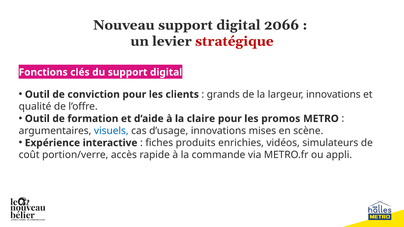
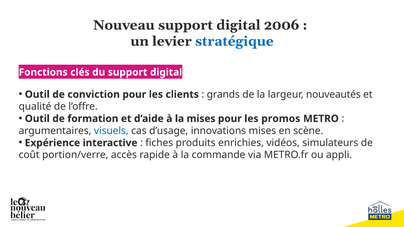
2066: 2066 -> 2006 (282, 25)
stratégique colour: red -> blue (234, 41)
largeur innovations: innovations -> nouveautés (333, 95)
la claire: claire -> mises (201, 119)
